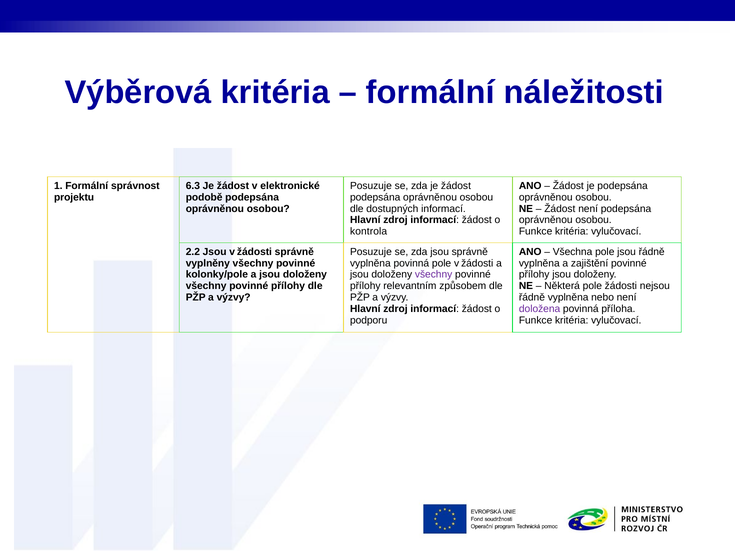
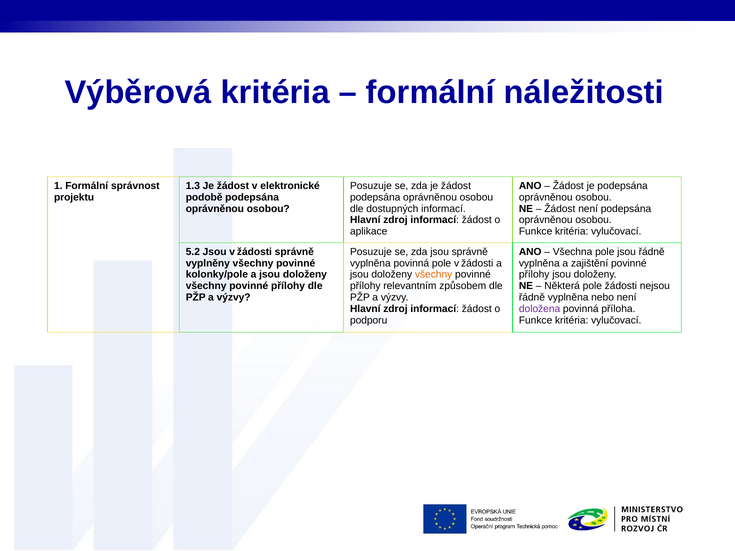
6.3: 6.3 -> 1.3 (193, 186)
kontrola: kontrola -> aplikace (369, 232)
2.2: 2.2 -> 5.2 (193, 252)
všechny colour: purple -> orange (434, 275)
